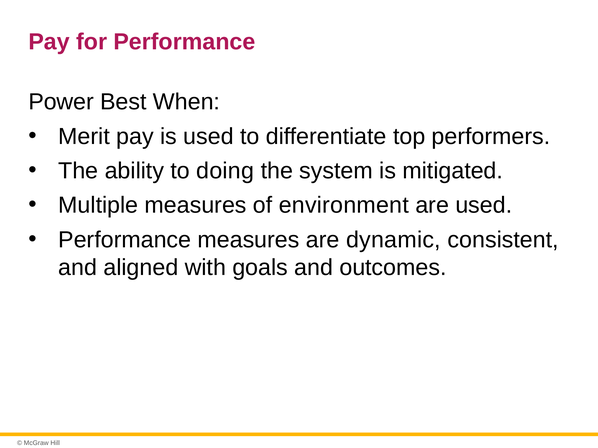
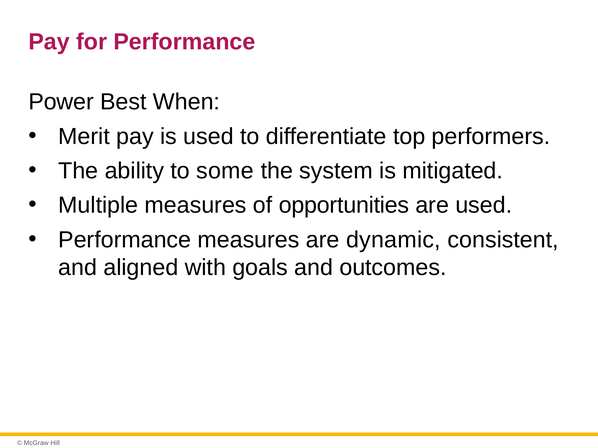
doing: doing -> some (225, 171)
environment: environment -> opportunities (344, 205)
